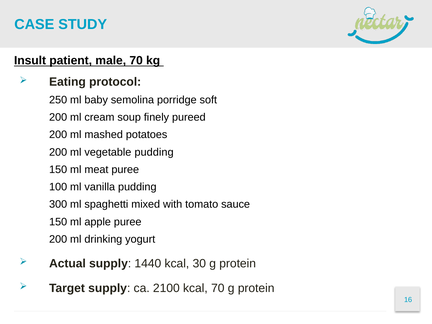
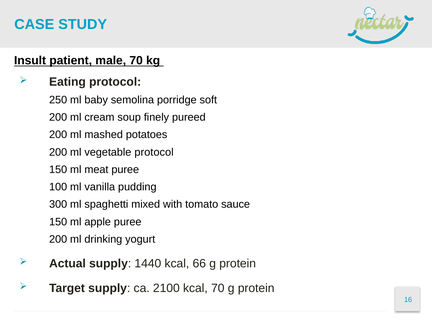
vegetable pudding: pudding -> protocol (154, 152)
30: 30 -> 66 (199, 264)
